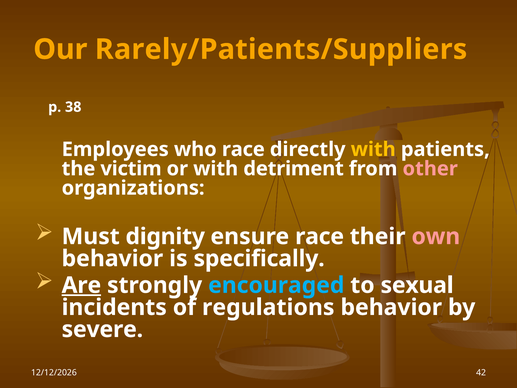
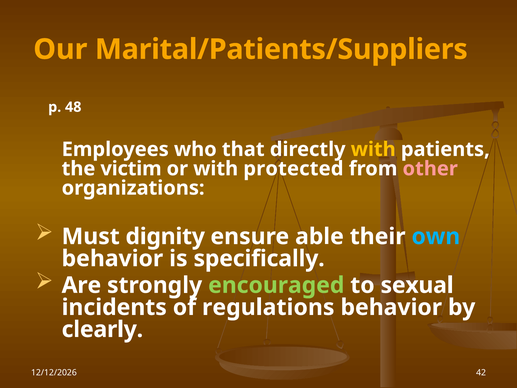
Rarely/Patients/Suppliers: Rarely/Patients/Suppliers -> Marital/Patients/Suppliers (281, 49)
38: 38 -> 48 (73, 107)
who race: race -> that (243, 149)
detriment: detriment -> protected (293, 169)
ensure race: race -> able (319, 236)
own colour: pink -> light blue (436, 236)
Are underline: present -> none (81, 285)
encouraged colour: light blue -> light green (276, 285)
severe: severe -> clearly (102, 329)
